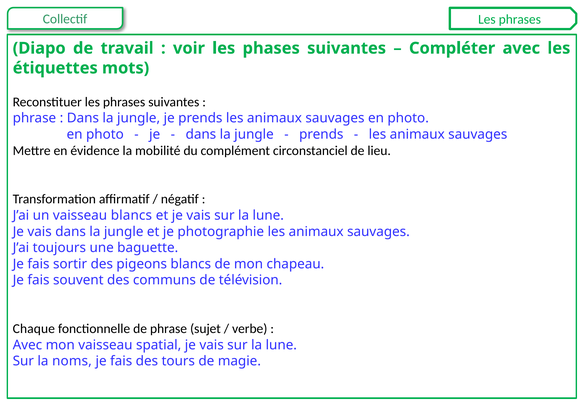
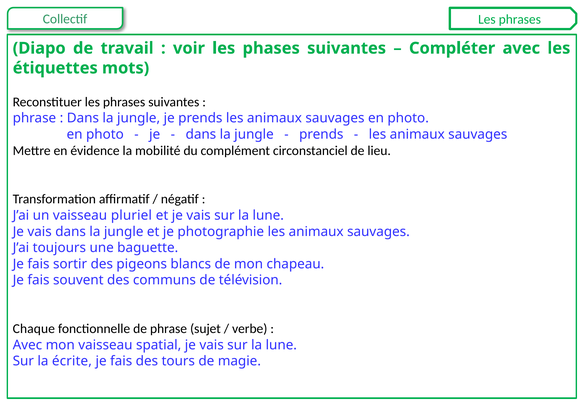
vaisseau blancs: blancs -> pluriel (131, 215)
noms: noms -> écrite (72, 361)
